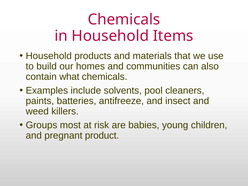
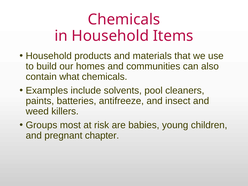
product: product -> chapter (102, 136)
